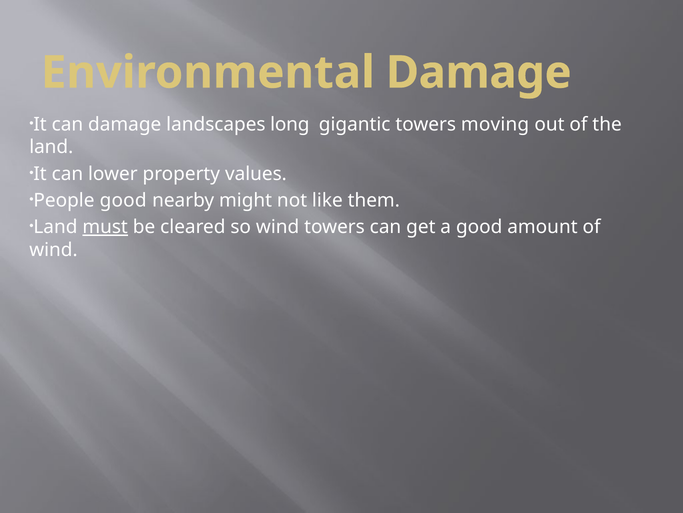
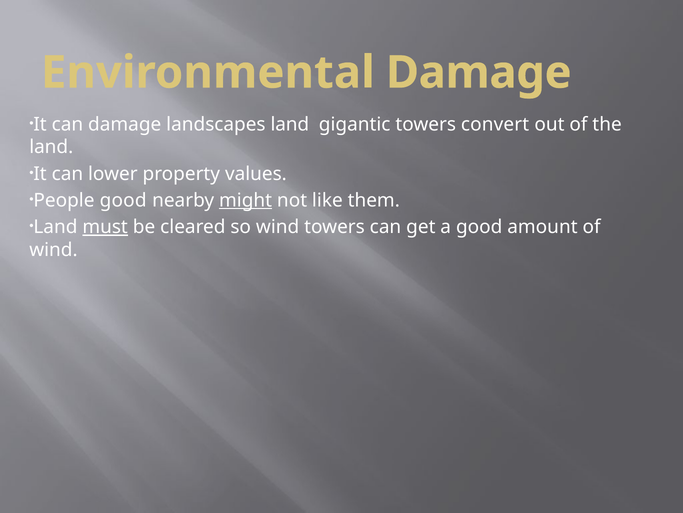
landscapes long: long -> land (290, 124)
moving: moving -> convert (495, 124)
might underline: none -> present (246, 200)
